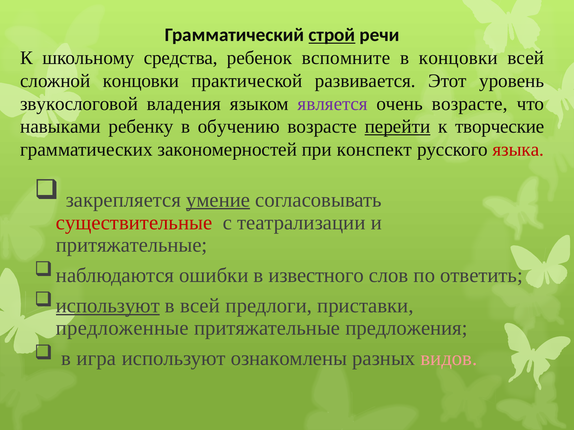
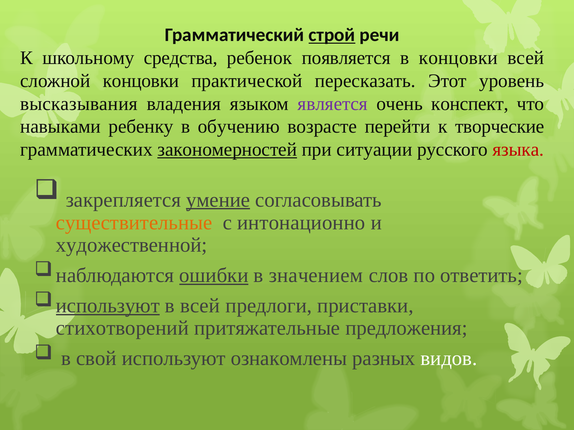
вспомните: вспомните -> появляется (346, 58)
развивается: развивается -> пересказать (365, 81)
звукослоговой: звукослоговой -> высказывания (79, 104)
очень возрасте: возрасте -> конспект (470, 104)
перейти underline: present -> none (398, 127)
закономерностей underline: none -> present (227, 150)
конспект: конспект -> ситуации (374, 150)
существительные colour: red -> orange (134, 223)
театрализации: театрализации -> интонационно (301, 223)
притяжательные: притяжательные -> художественной (132, 245)
ошибки underline: none -> present (214, 276)
известного: известного -> значением (316, 276)
предложенные: предложенные -> стихотворений (122, 328)
игра: игра -> свой (96, 359)
видов colour: pink -> white (449, 359)
